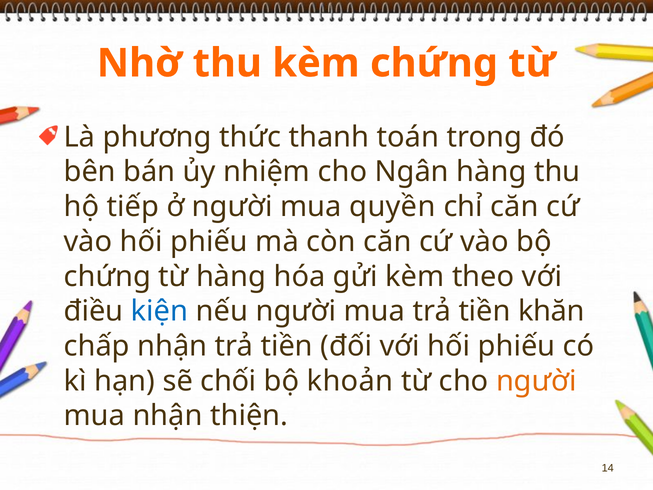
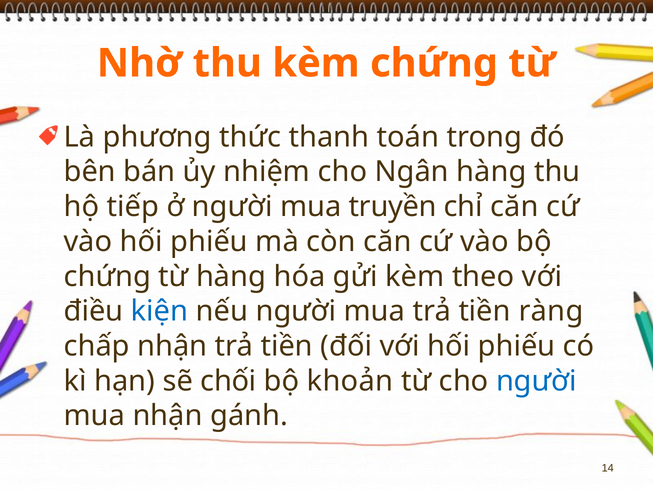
quyền: quyền -> truyền (393, 207)
khăn: khăn -> ràng (551, 311)
người colour: orange -> blue (536, 381)
thiện: thiện -> gánh (249, 416)
